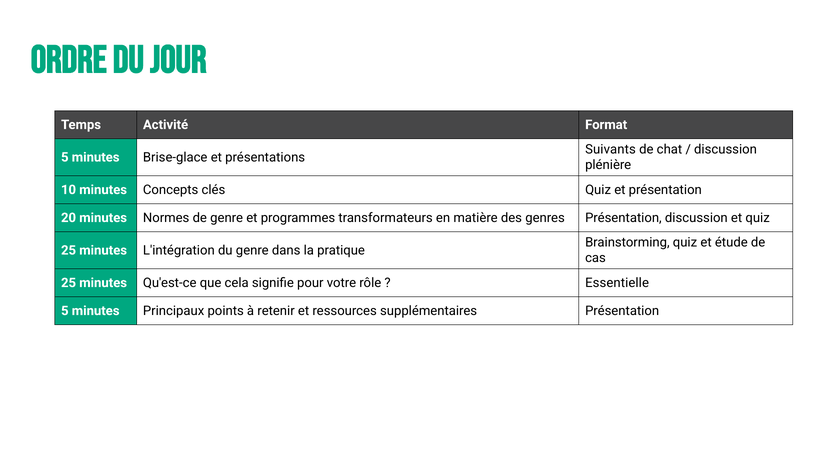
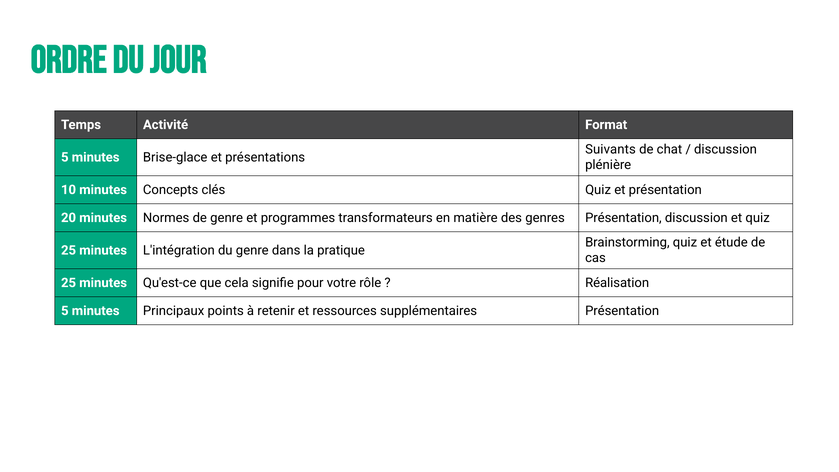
Essentielle: Essentielle -> Réalisation (617, 283)
